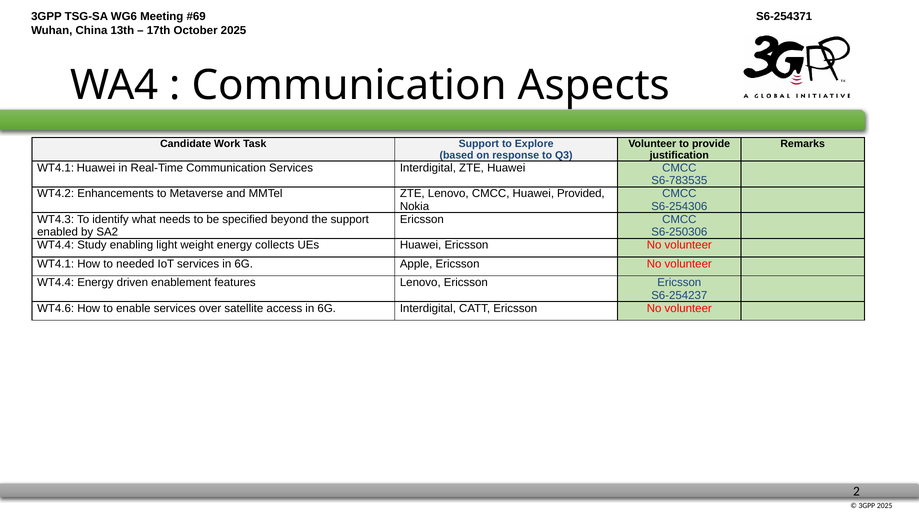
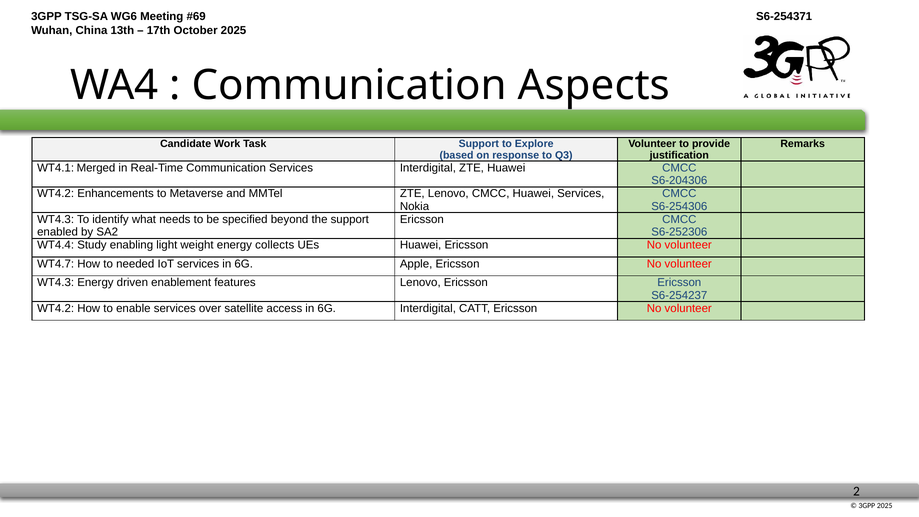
WT4.1 Huawei: Huawei -> Merged (96, 168)
S6-783535: S6-783535 -> S6-204306 (679, 181)
Huawei Provided: Provided -> Services (581, 193)
S6-250306: S6-250306 -> S6-252306 (679, 232)
WT4.1: WT4.1 -> WT4.7 (56, 264)
WT4.4: WT4.4 -> WT4.3 (56, 282)
WT4.6: WT4.6 -> WT4.2 (56, 308)
